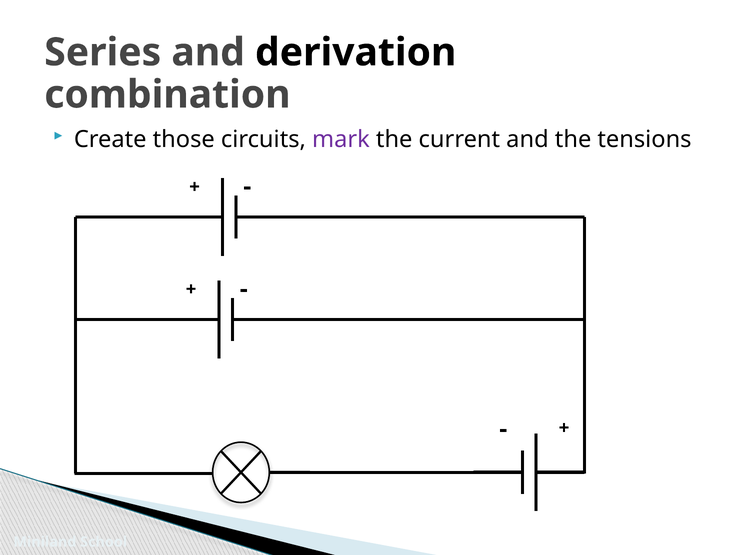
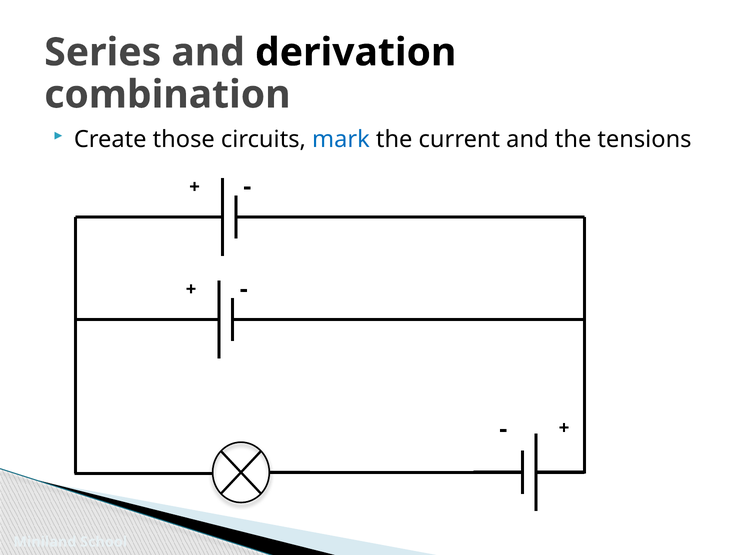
mark colour: purple -> blue (341, 139)
